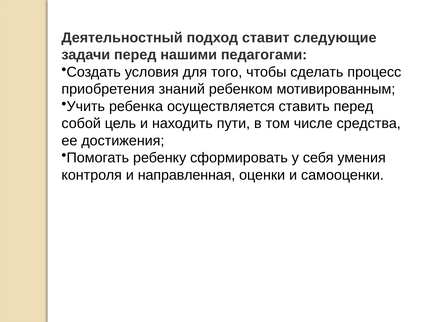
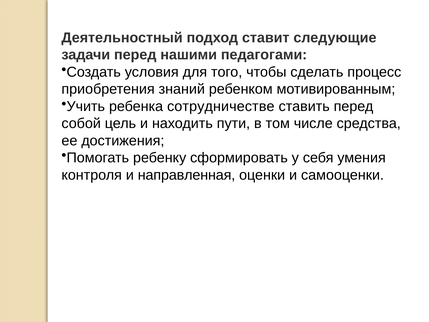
осуществляется: осуществляется -> сотрудничестве (221, 106)
